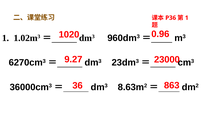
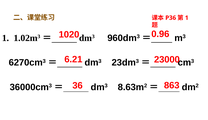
9.27: 9.27 -> 6.21 (73, 59)
